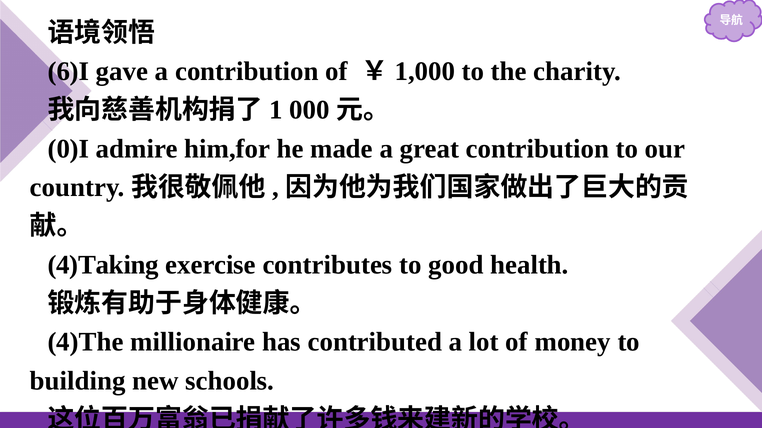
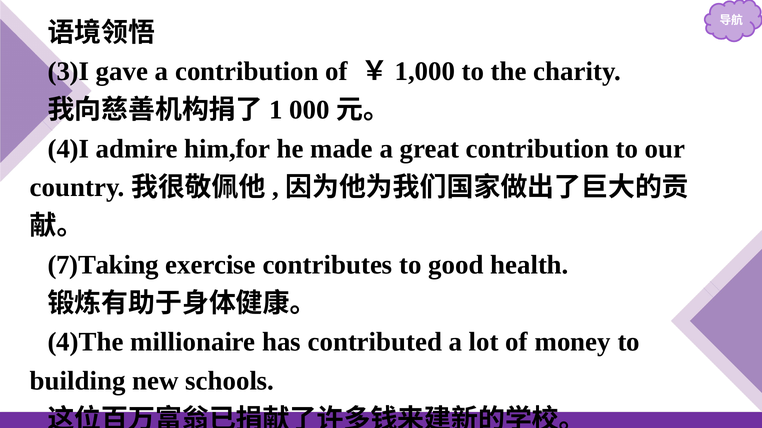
6)I: 6)I -> 3)I (68, 72)
0)I: 0)I -> 4)I (68, 149)
4)Taking: 4)Taking -> 7)Taking (103, 265)
